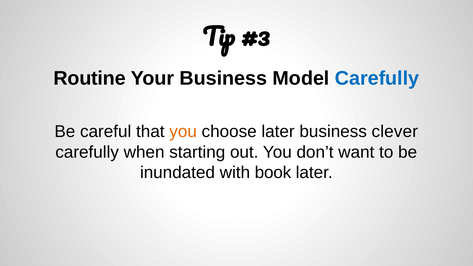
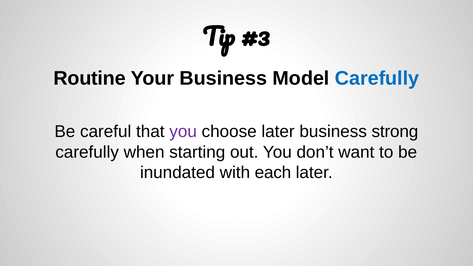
you colour: orange -> purple (183, 132)
clever: clever -> strong (395, 132)
book: book -> each (273, 173)
